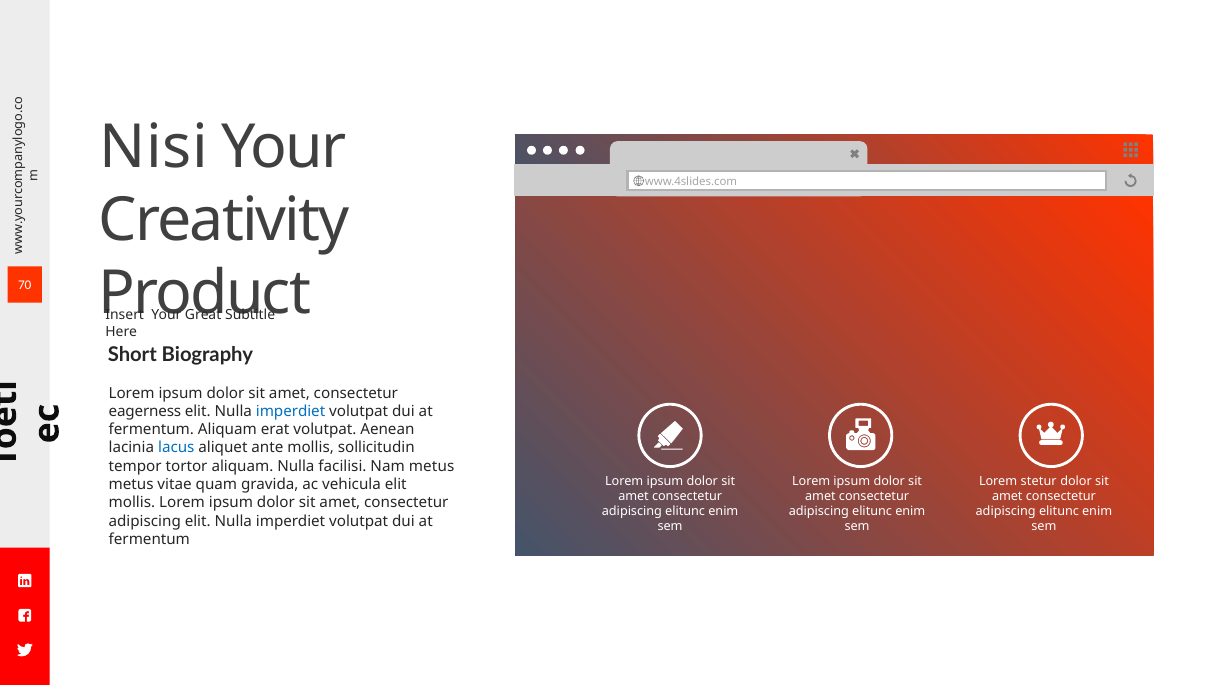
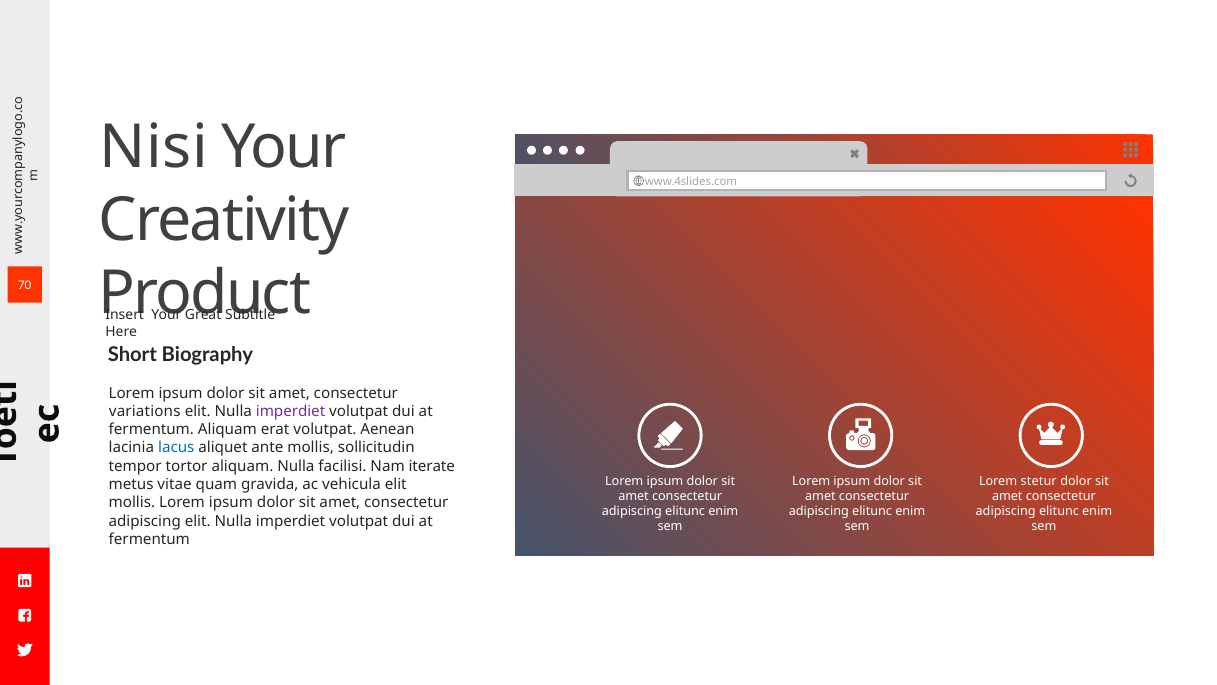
eagerness: eagerness -> variations (145, 411)
imperdiet colour: blue -> purple (291, 411)
Nam metus: metus -> iterate (432, 466)
